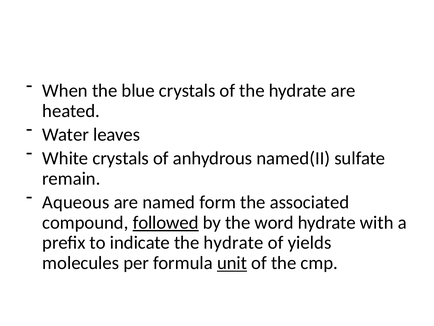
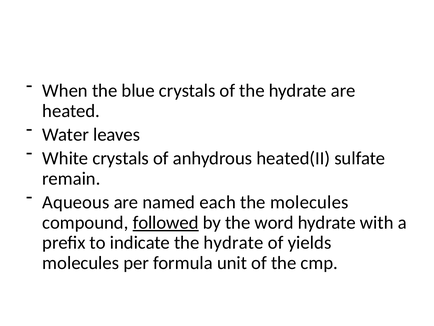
named(II: named(II -> heated(II (293, 158)
form: form -> each (218, 202)
the associated: associated -> molecules (309, 202)
unit underline: present -> none (232, 263)
